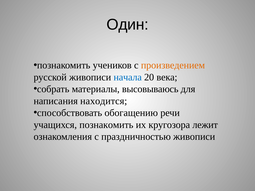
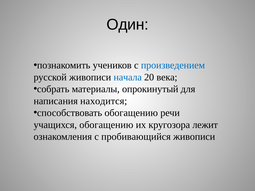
произведением colour: orange -> blue (173, 65)
высовываюсь: высовываюсь -> опрокинутый (150, 89)
учащихся познакомить: познакомить -> обогащению (106, 125)
праздничностью: праздничностью -> пробивающийся (136, 137)
